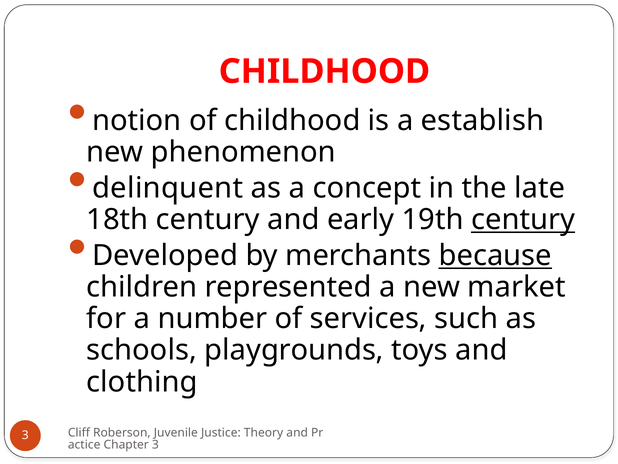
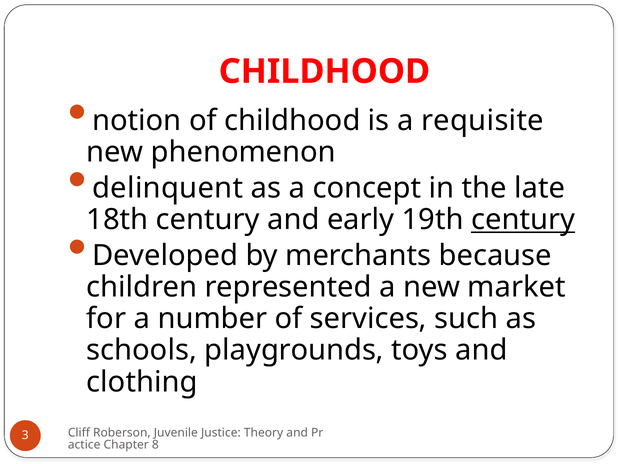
establish: establish -> requisite (482, 120)
because underline: present -> none (495, 255)
Chapter 3: 3 -> 8 (155, 444)
